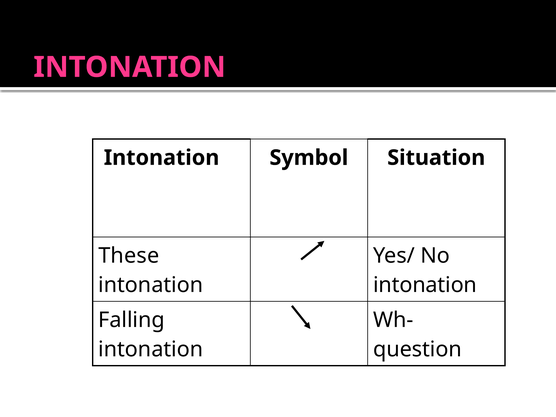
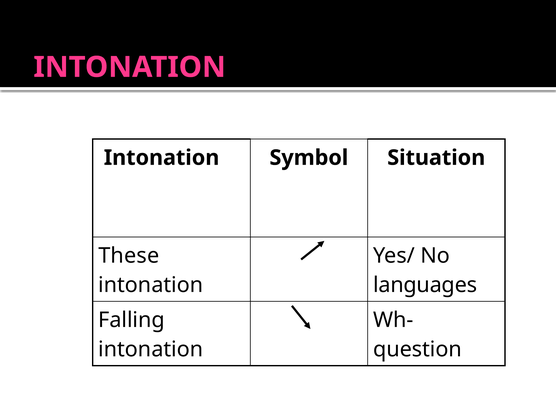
intonation: intonation -> languages (425, 285)
